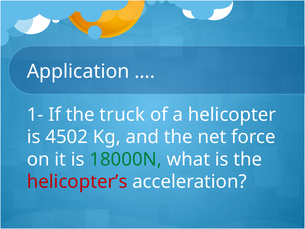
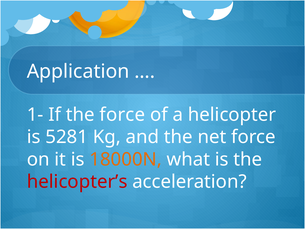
the truck: truck -> force (122, 114)
4502: 4502 -> 5281 (67, 137)
18000N colour: green -> orange (126, 159)
